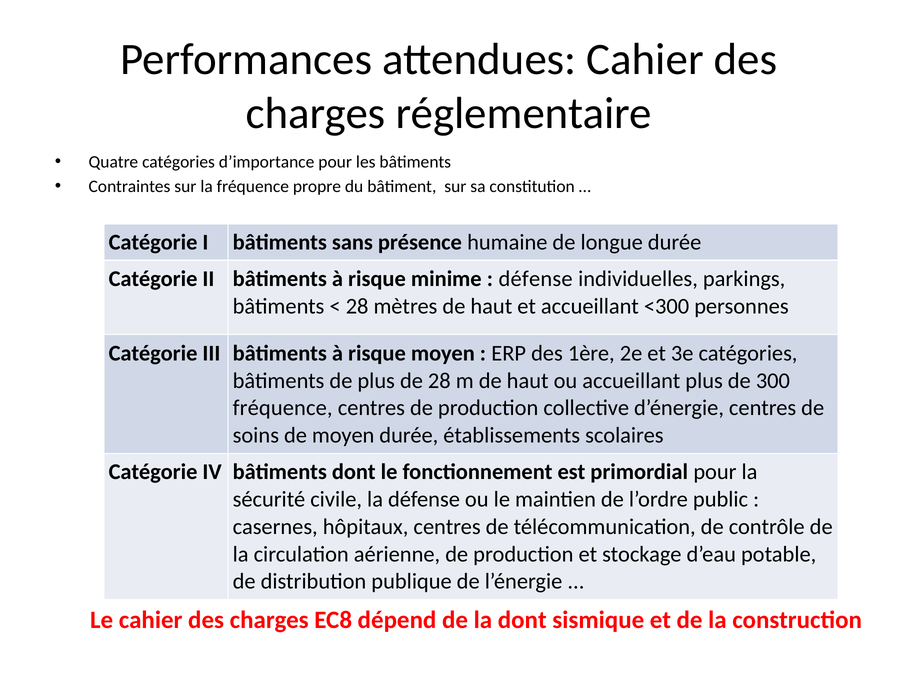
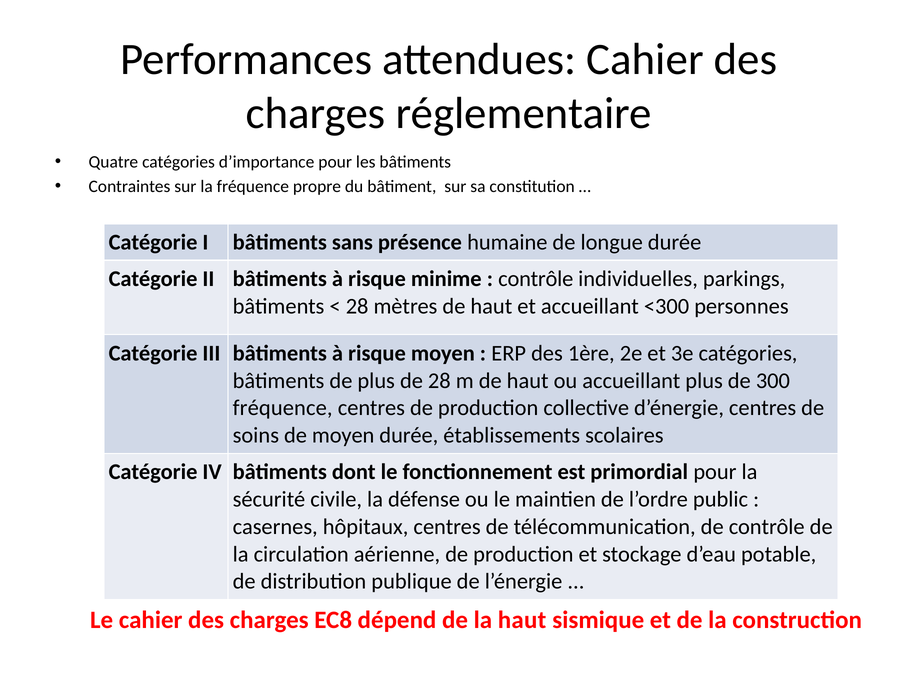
défense: défense -> contrôle (536, 279)
la dont: dont -> haut (522, 620)
